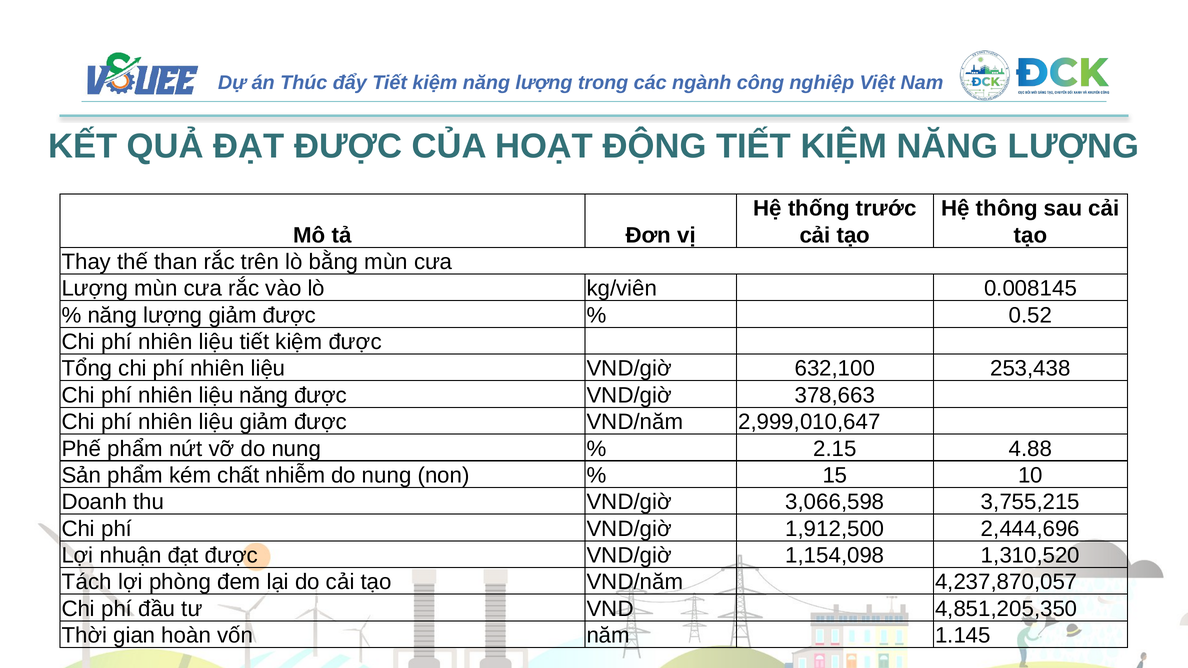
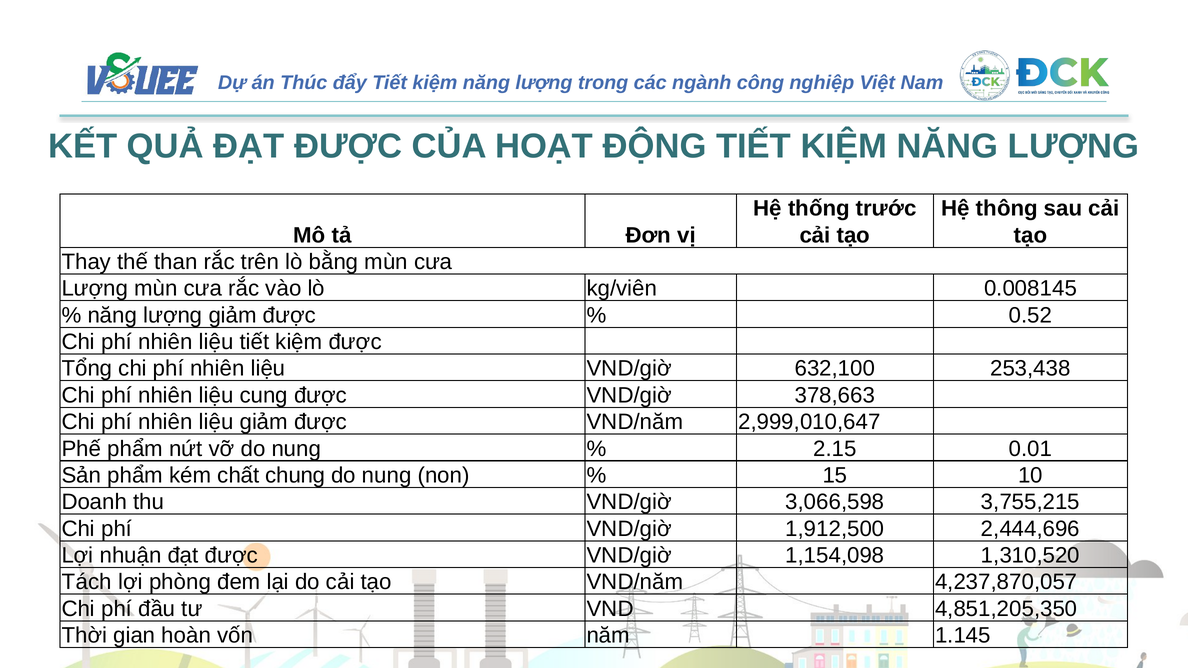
liệu năng: năng -> cung (264, 395)
4.88: 4.88 -> 0.01 (1031, 449)
nhiễm: nhiễm -> chung (295, 476)
